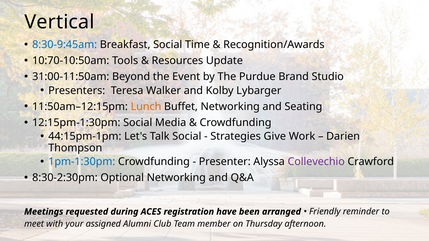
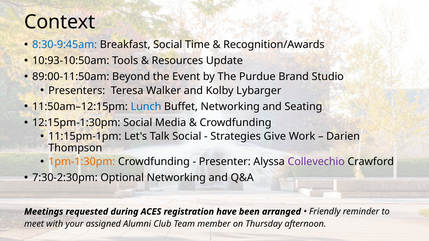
Vertical: Vertical -> Context (60, 22)
10:70-10:50am: 10:70-10:50am -> 10:93-10:50am (71, 61)
31:00-11:50am: 31:00-11:50am -> 89:00-11:50am (71, 77)
Lunch colour: orange -> blue (146, 107)
44:15pm-1pm: 44:15pm-1pm -> 11:15pm-1pm (85, 137)
1pm-1:30pm colour: blue -> orange (82, 162)
8:30-2:30pm: 8:30-2:30pm -> 7:30-2:30pm (65, 178)
